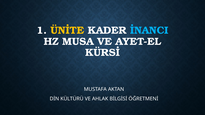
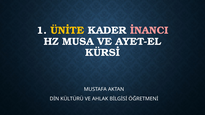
İNANCI colour: light blue -> pink (149, 31)
